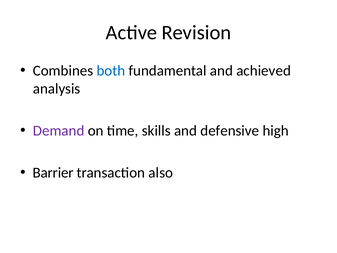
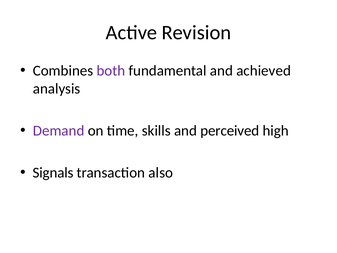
both colour: blue -> purple (111, 71)
defensive: defensive -> perceived (230, 131)
Barrier: Barrier -> Signals (53, 173)
